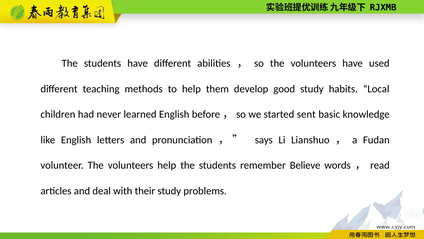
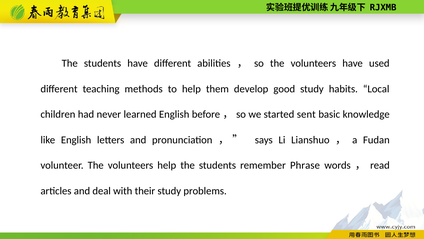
Believe: Believe -> Phrase (305, 165)
